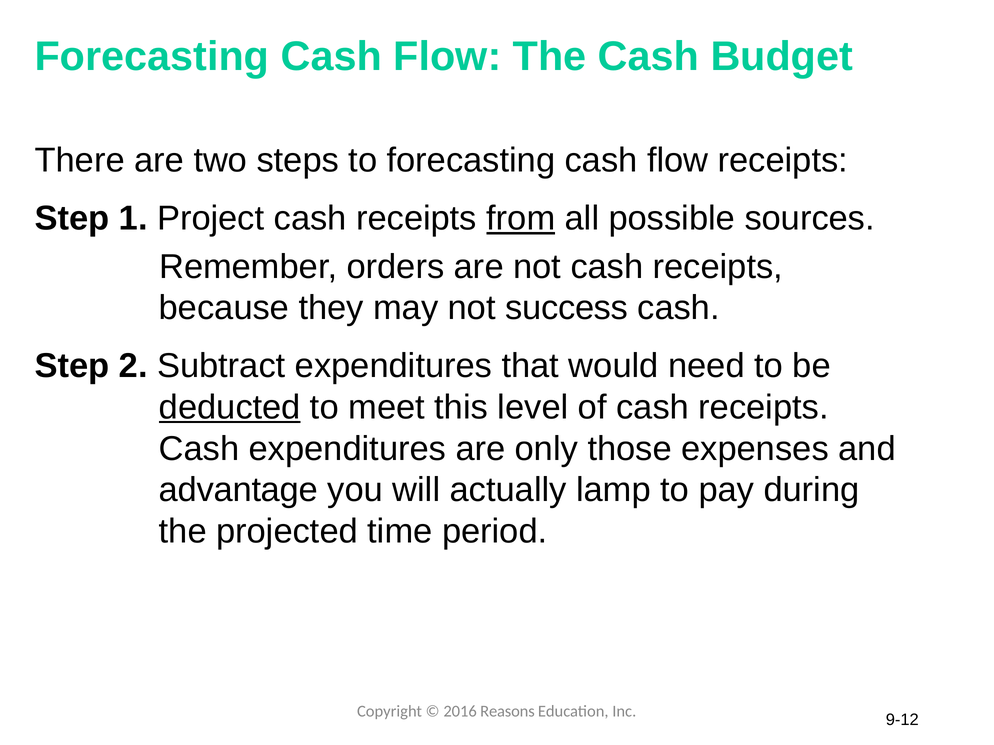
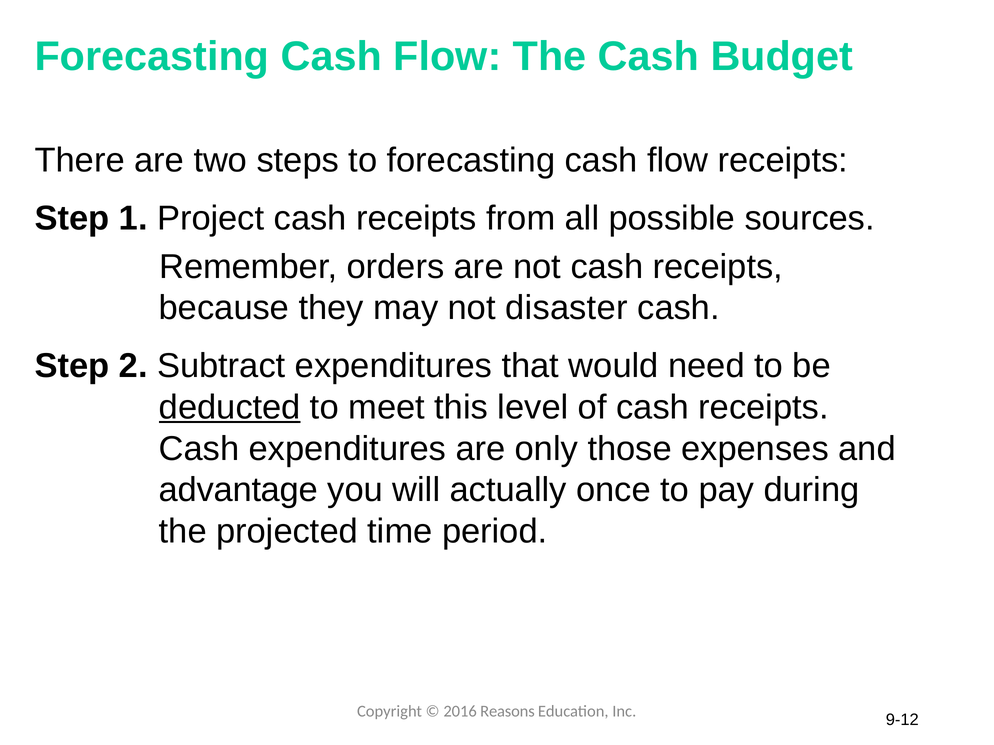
from underline: present -> none (521, 219)
success: success -> disaster (566, 308)
lamp: lamp -> once (613, 490)
